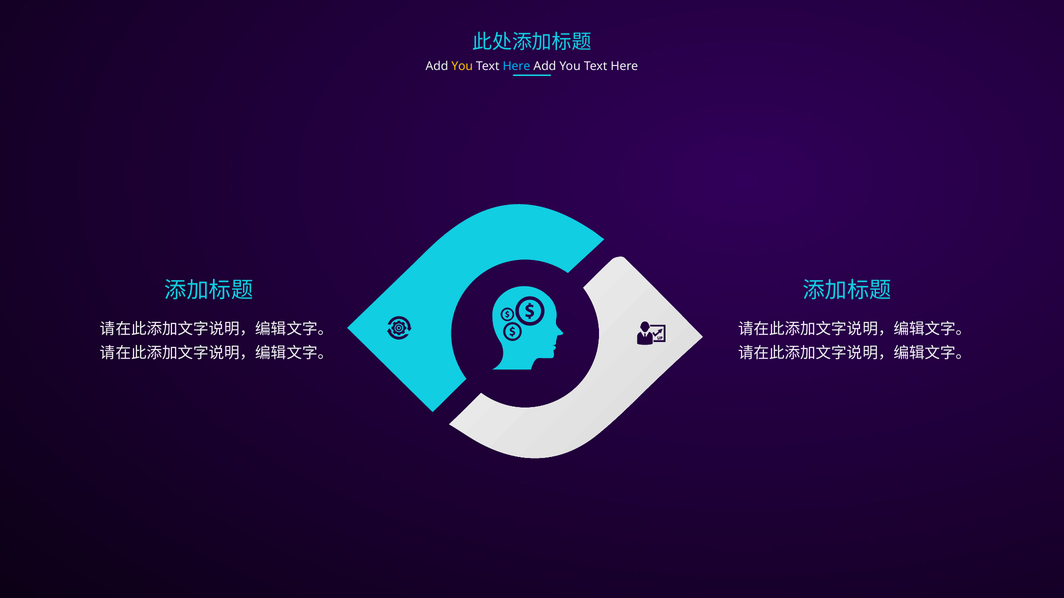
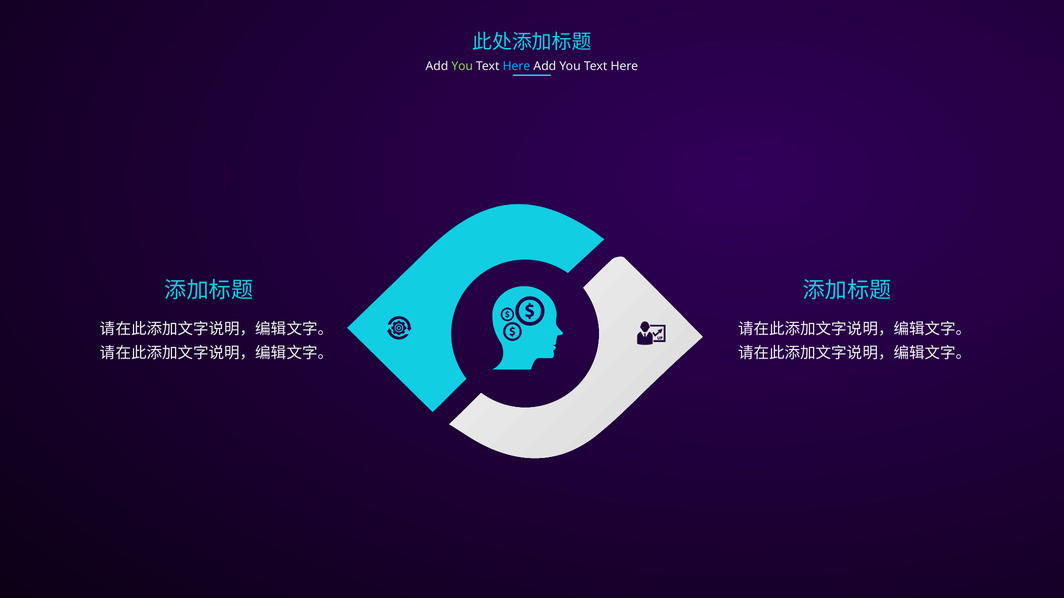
You colour: yellow -> light green (462, 66)
